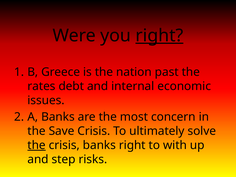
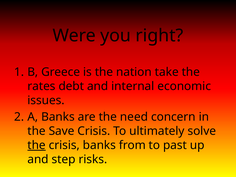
right underline: present -> none (159, 36)
past: past -> take (167, 72)
most: most -> need (134, 117)
banks right: right -> from (132, 145)
with: with -> past (175, 145)
